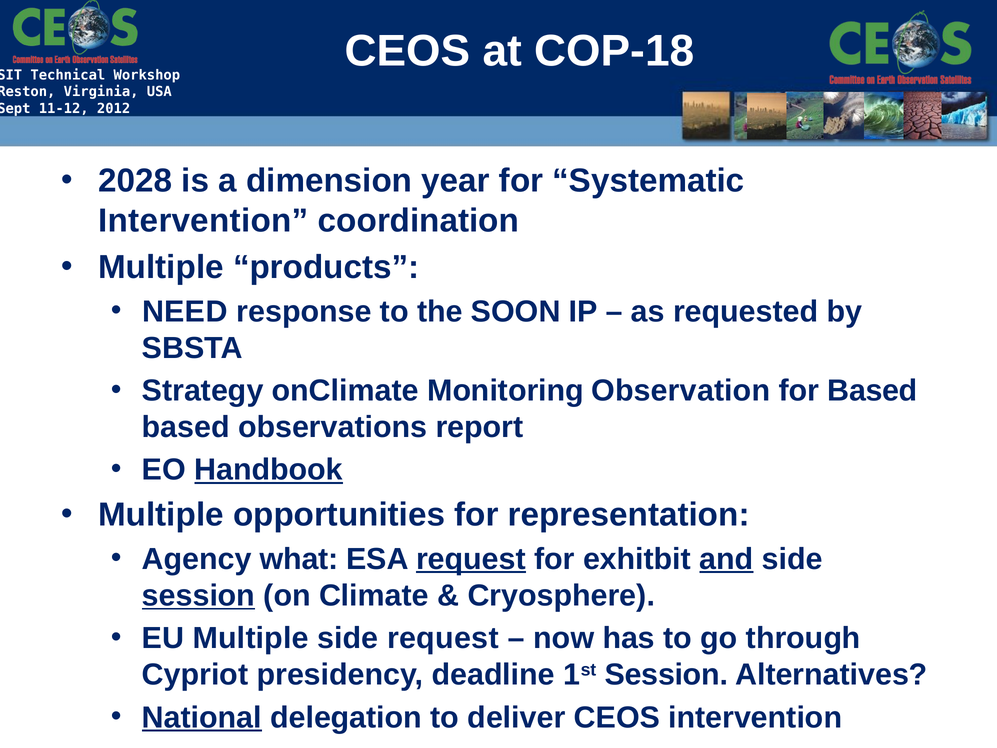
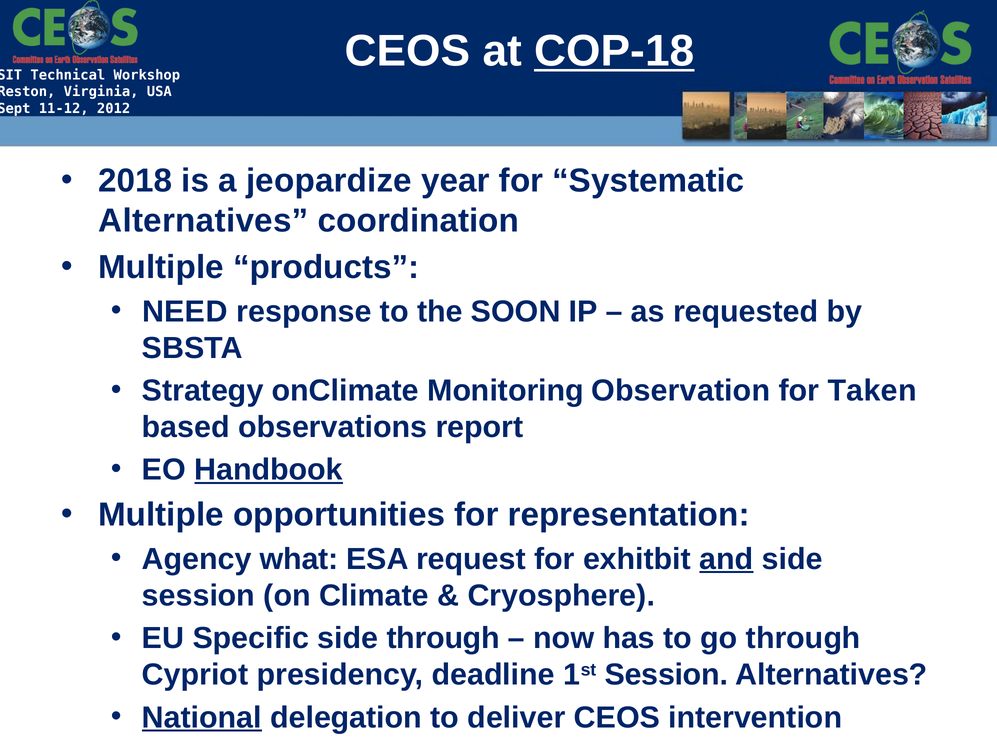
COP-18 underline: none -> present (614, 51)
2028: 2028 -> 2018 (135, 181)
dimension: dimension -> jeopardize (329, 181)
Intervention: Intervention -> Alternatives (203, 221)
for Based: Based -> Taken (872, 391)
request underline: present -> none (471, 559)
session underline: present -> none (199, 595)
EU Multiple: Multiple -> Specific (251, 638)
side request: request -> through (443, 638)
